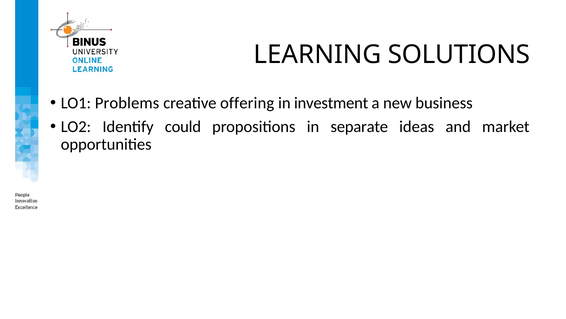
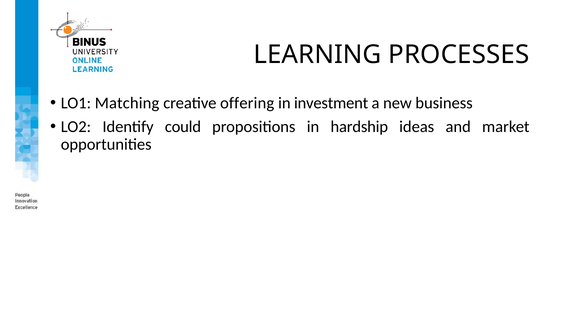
SOLUTIONS: SOLUTIONS -> PROCESSES (459, 55)
Problems: Problems -> Matching (127, 103)
separate: separate -> hardship (359, 126)
